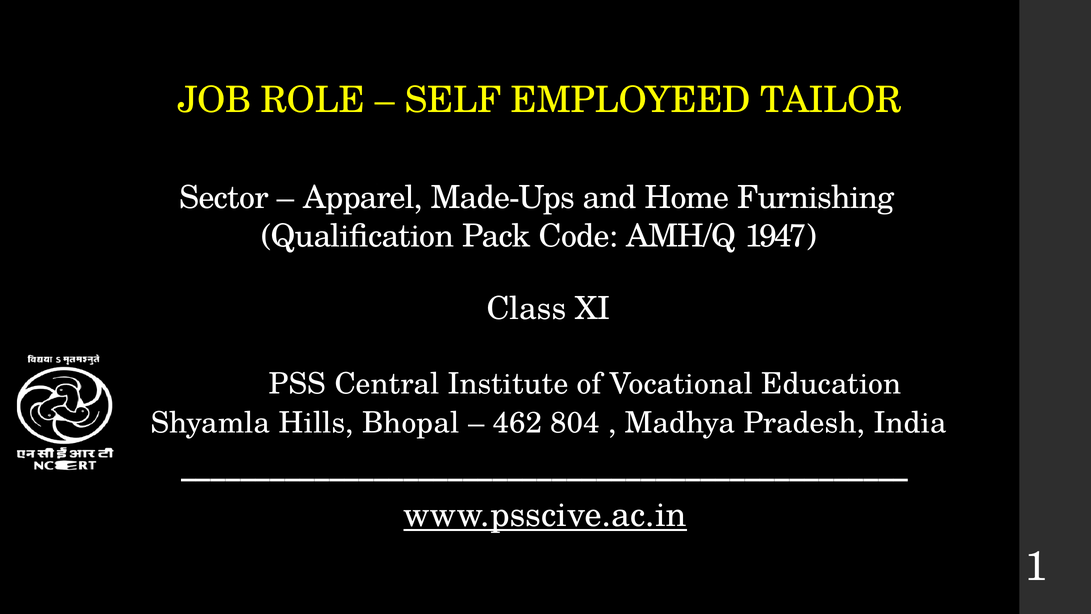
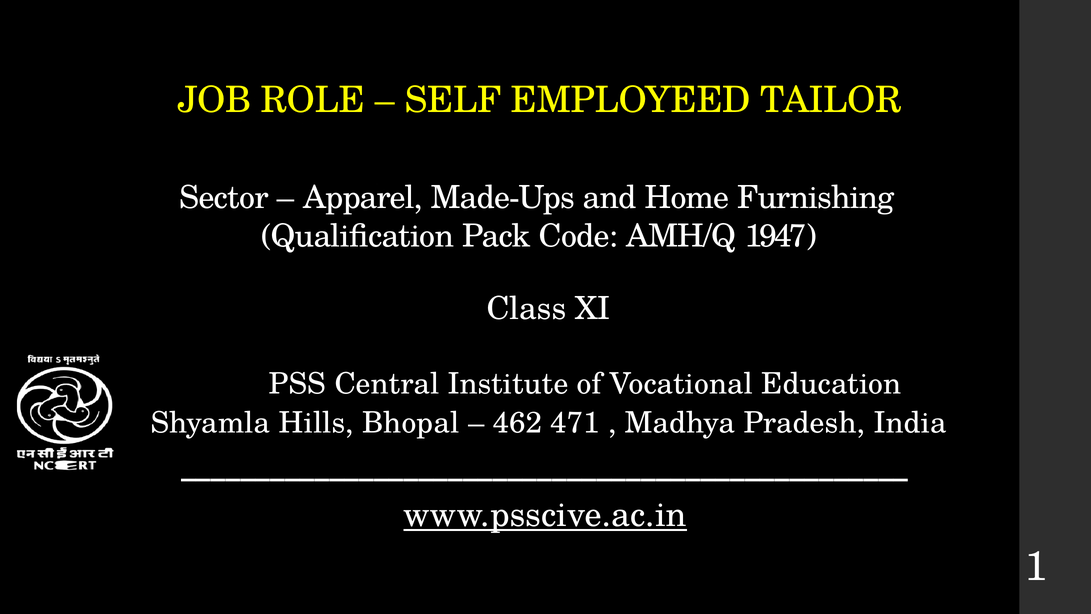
804: 804 -> 471 (575, 423)
